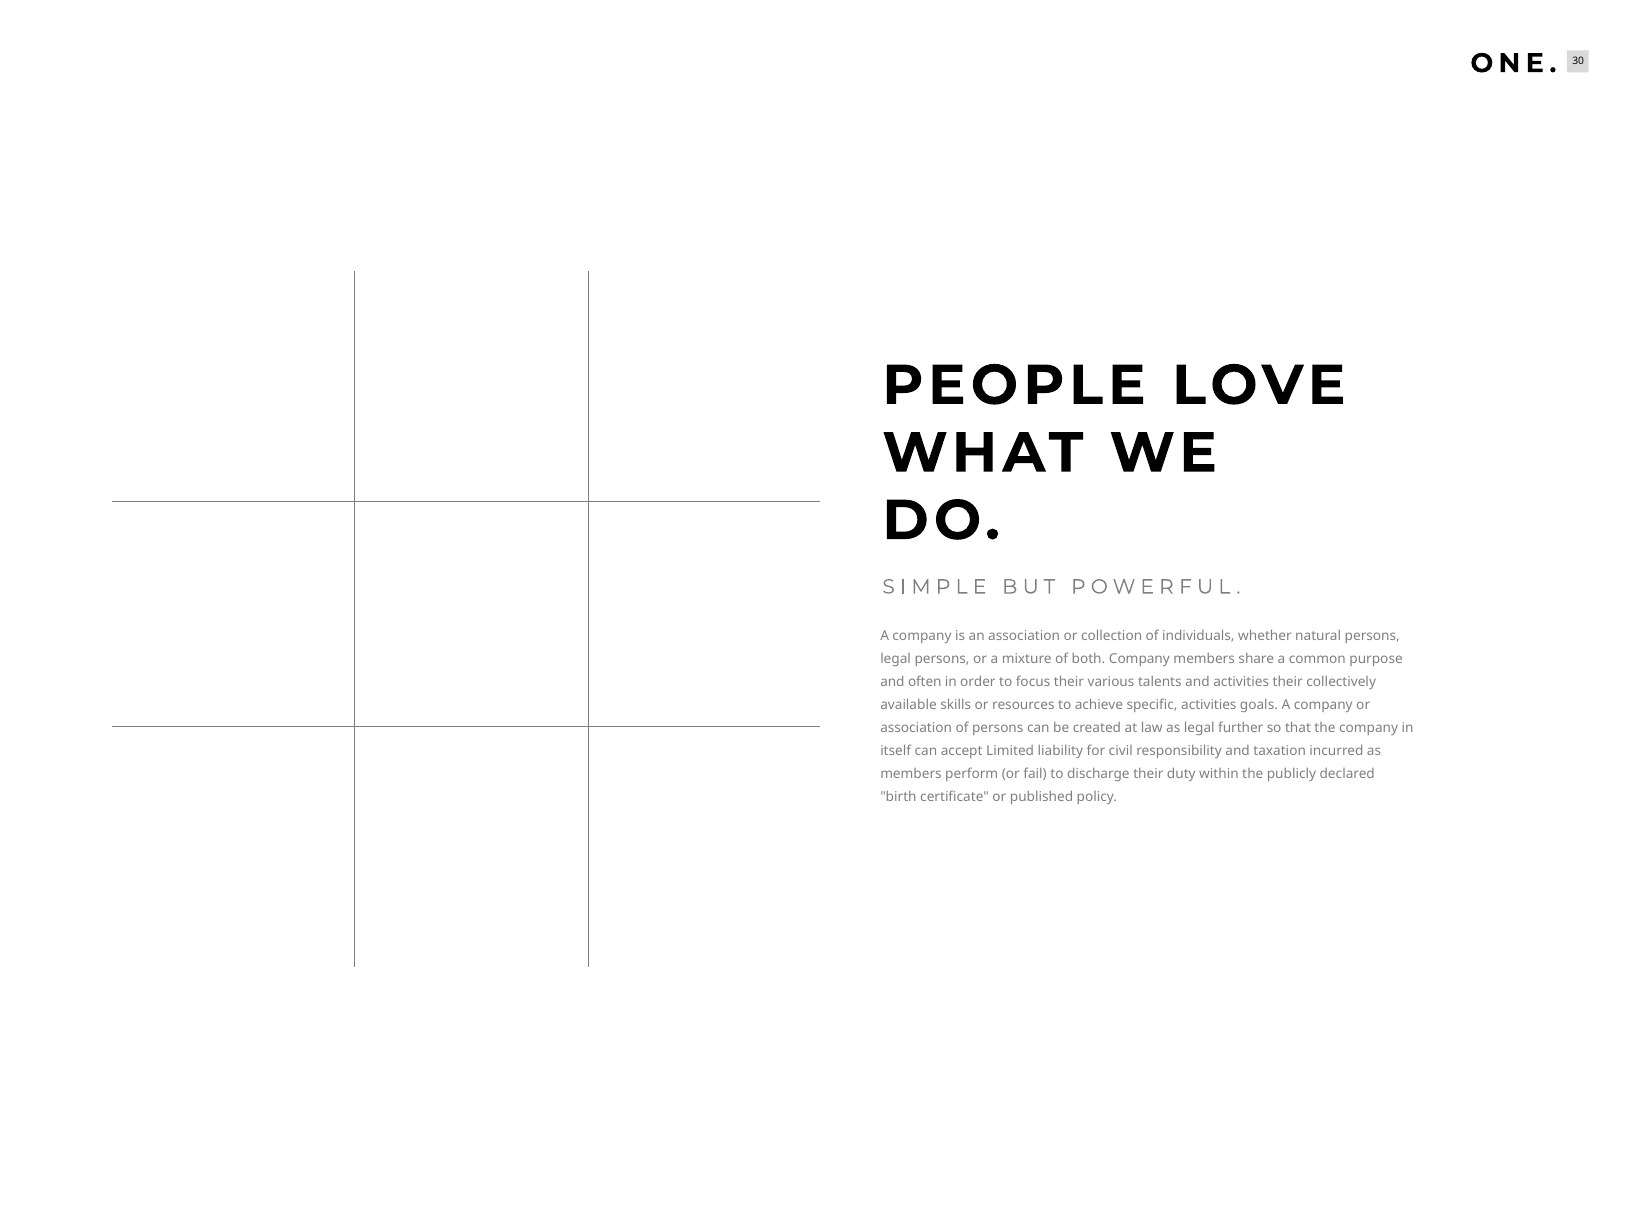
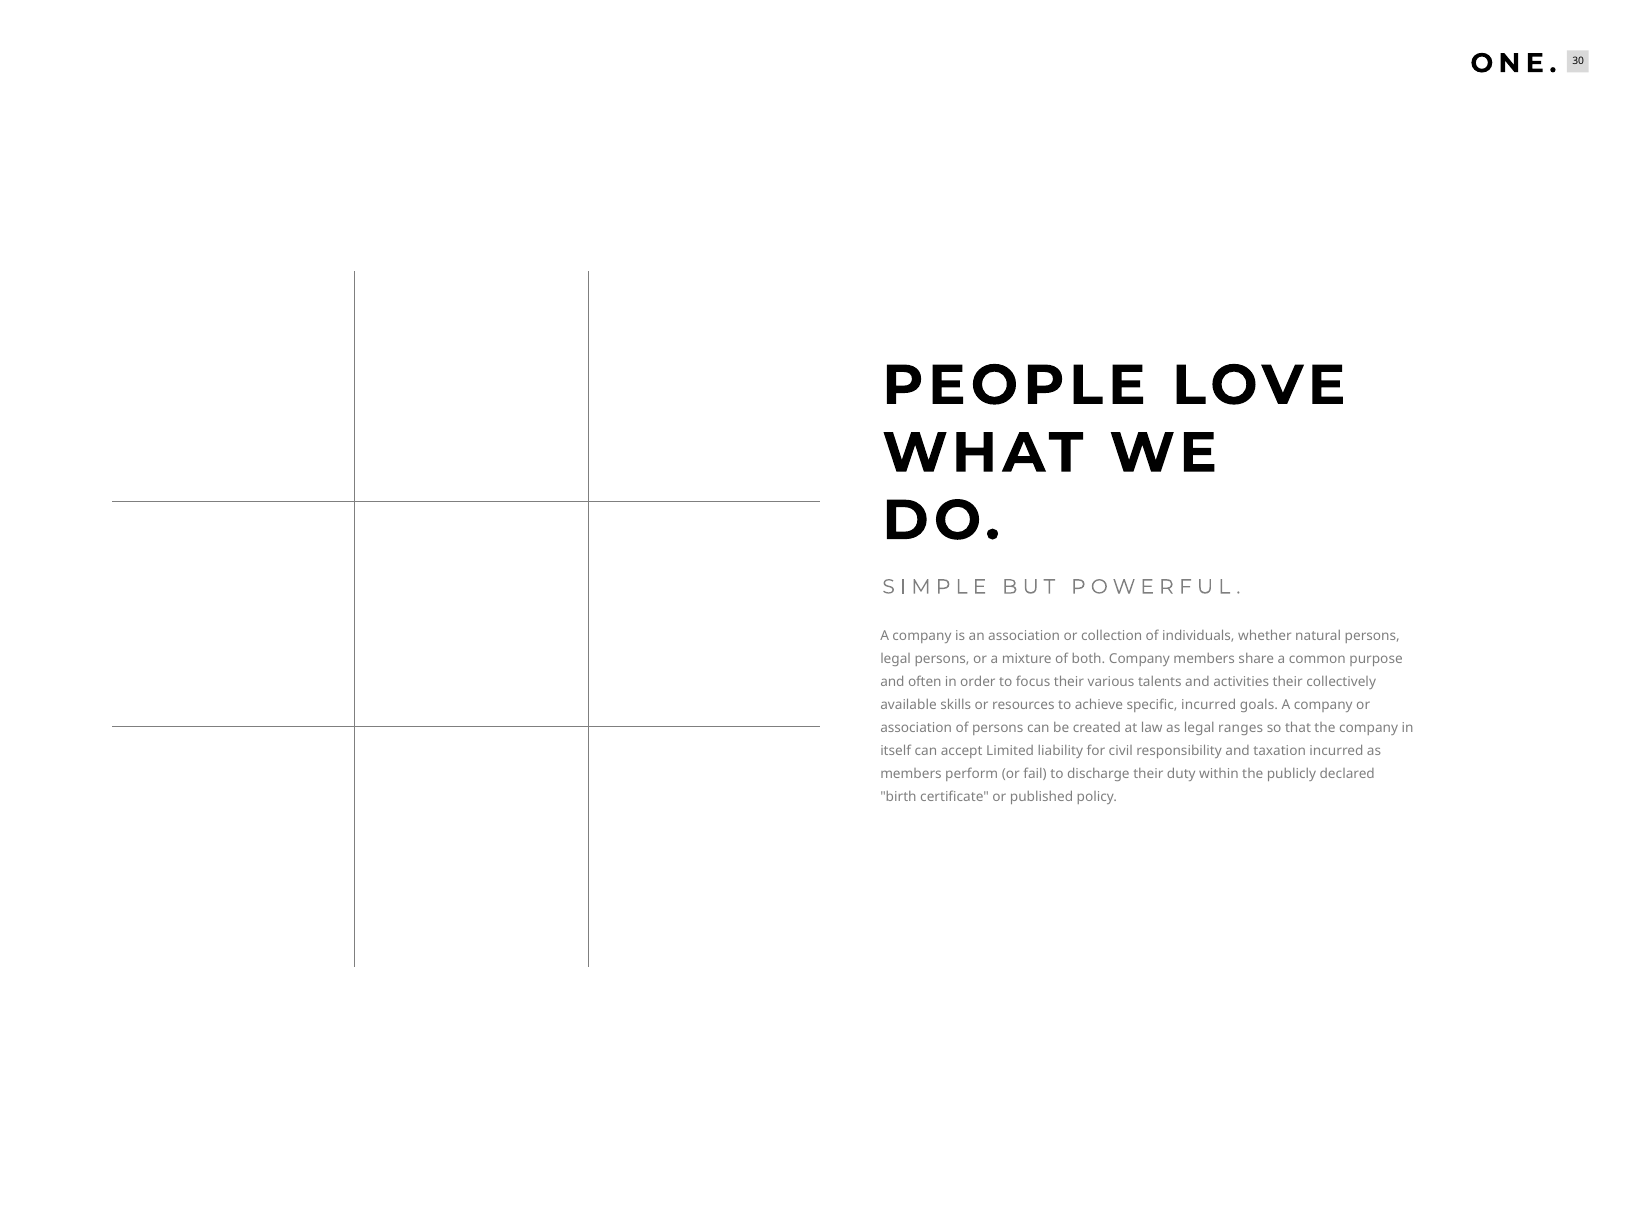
specific activities: activities -> incurred (1209, 705)
further: further -> ranges (1241, 728)
